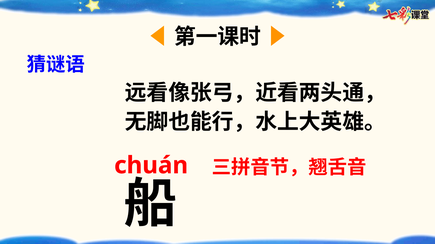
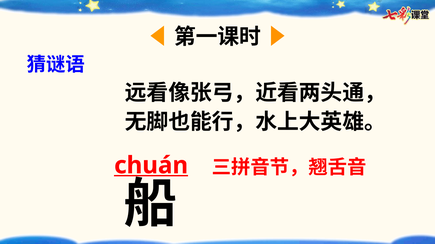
chuán underline: none -> present (151, 166)
